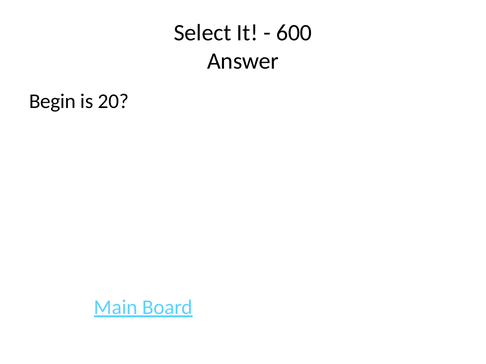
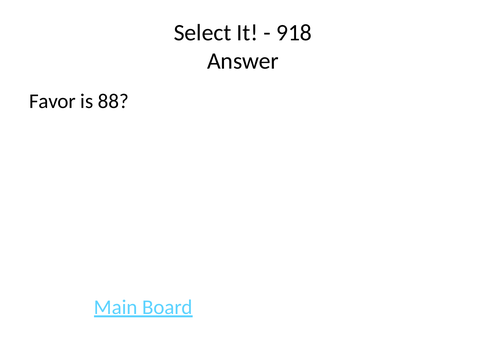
600: 600 -> 918 (294, 33)
Begin: Begin -> Favor (52, 102)
20: 20 -> 88 (113, 102)
